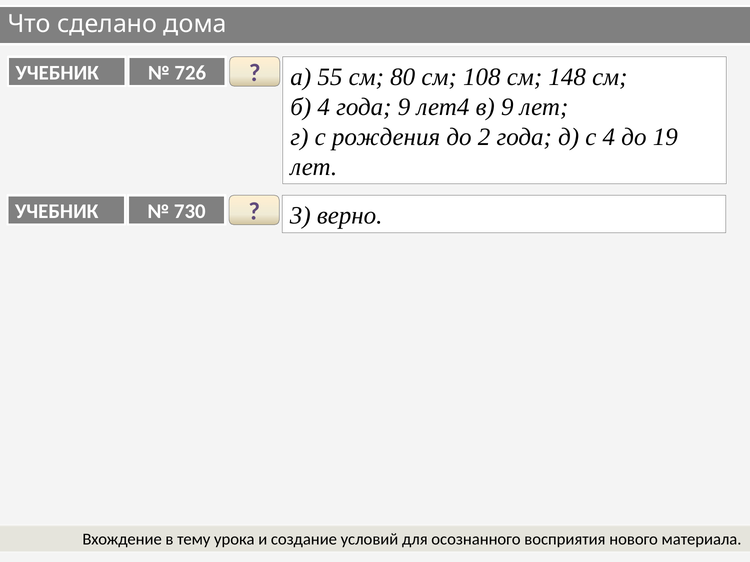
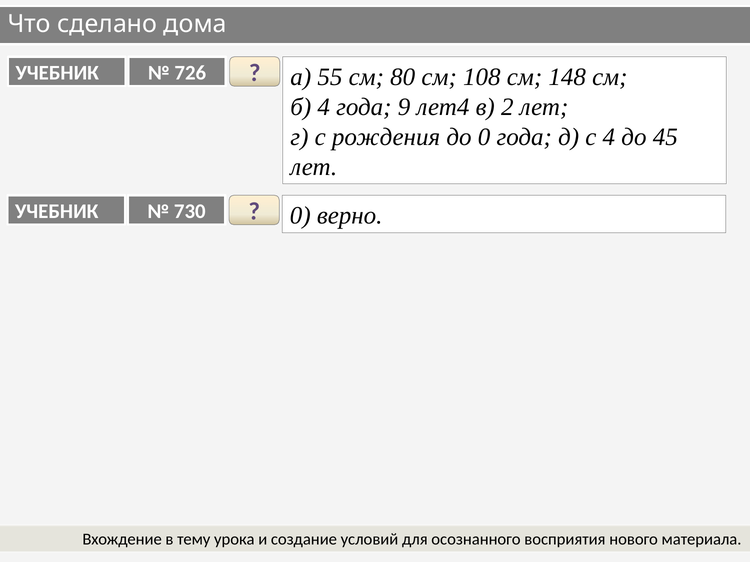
в 9: 9 -> 2 (507, 107)
до 2: 2 -> 0 (484, 137)
19: 19 -> 45 (665, 137)
3: 3 -> 0 (300, 216)
